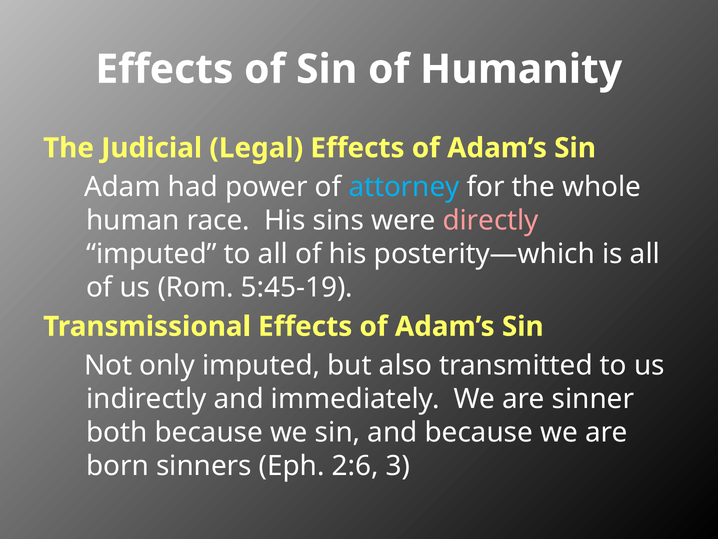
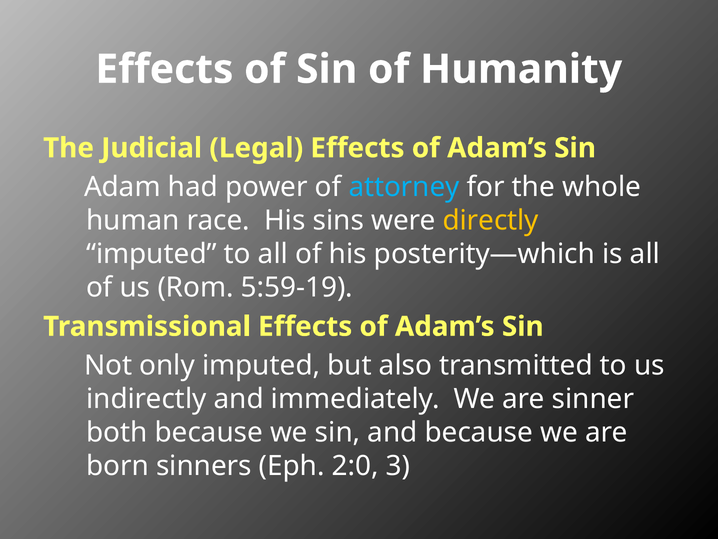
directly colour: pink -> yellow (491, 220)
5:45-19: 5:45-19 -> 5:59-19 (297, 287)
2:6: 2:6 -> 2:0 (355, 466)
